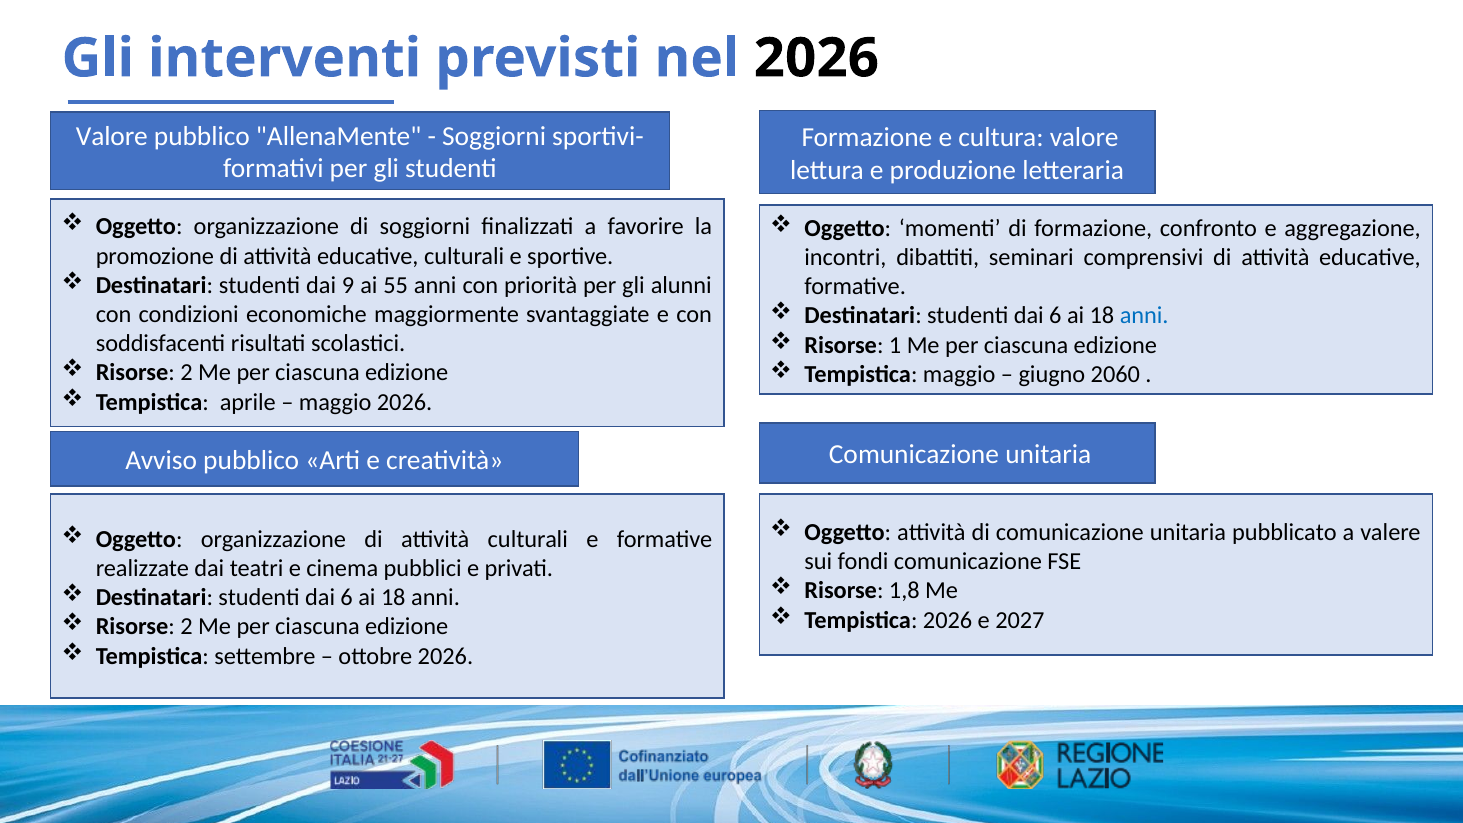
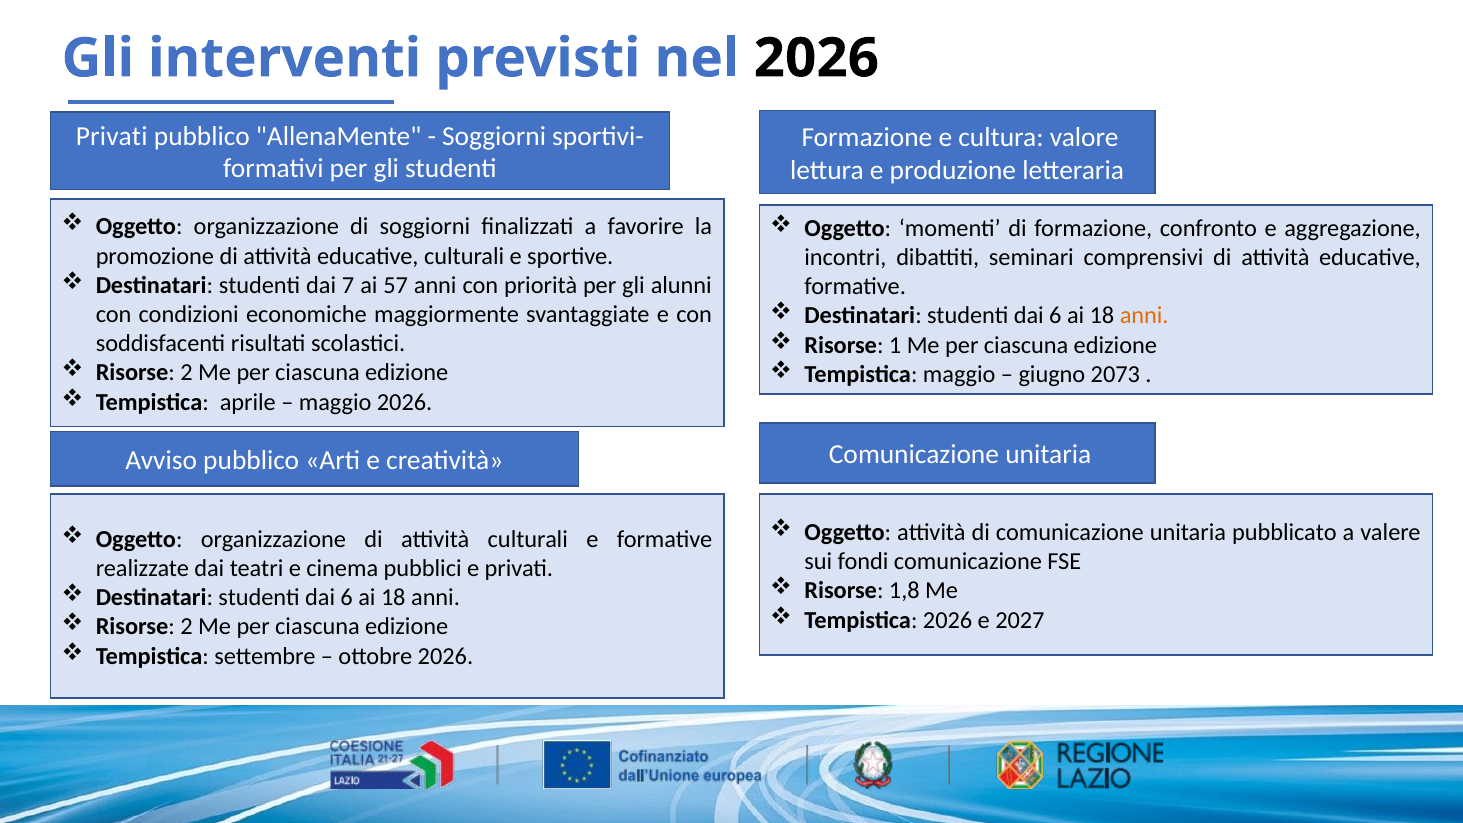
Valore: Valore -> Privati (112, 136)
9: 9 -> 7 (348, 285)
55: 55 -> 57 (396, 285)
anni colour: blue -> orange (1144, 316)
2060: 2060 -> 2073 (1115, 374)
